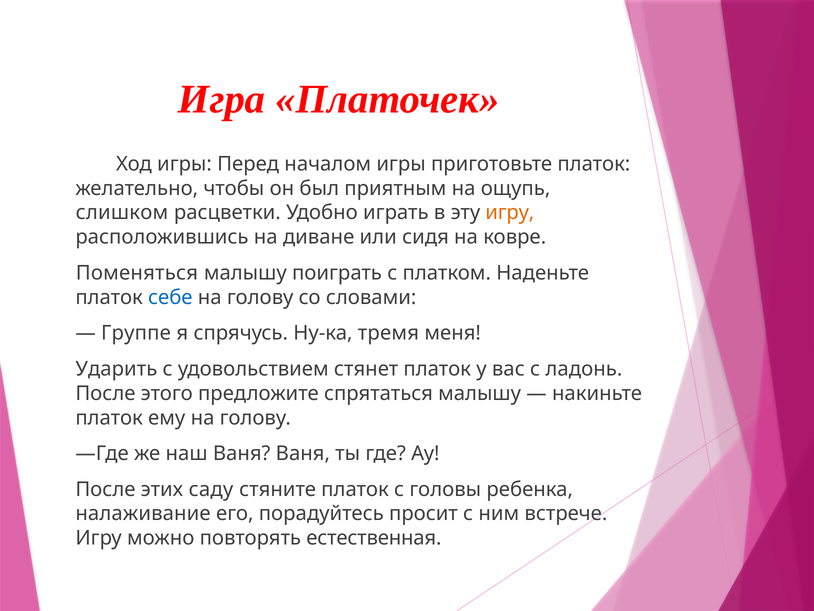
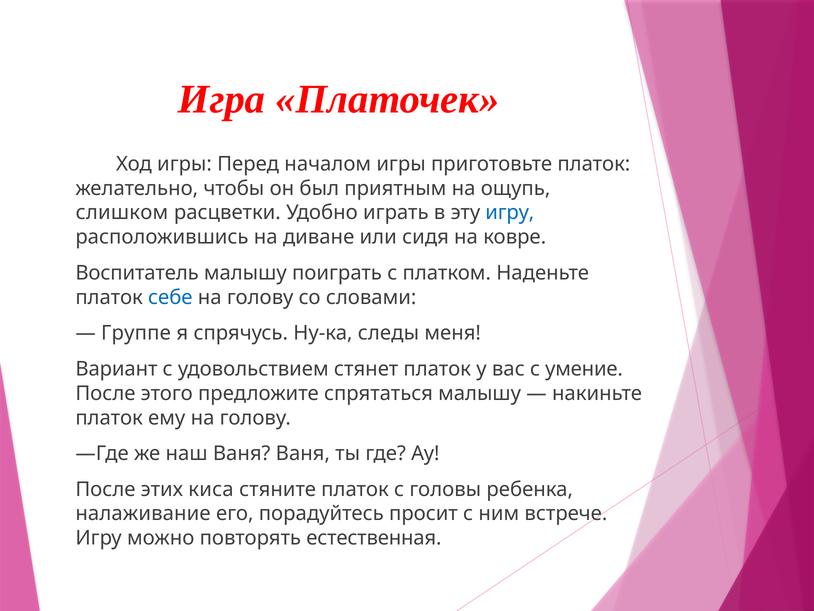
игру colour: orange -> blue (510, 213)
Поменяться: Поменяться -> Воспитатель (137, 273)
тремя: тремя -> следы (388, 333)
Ударить: Ударить -> Вариант (116, 369)
ладонь: ладонь -> умение (584, 369)
саду: саду -> киса (211, 489)
